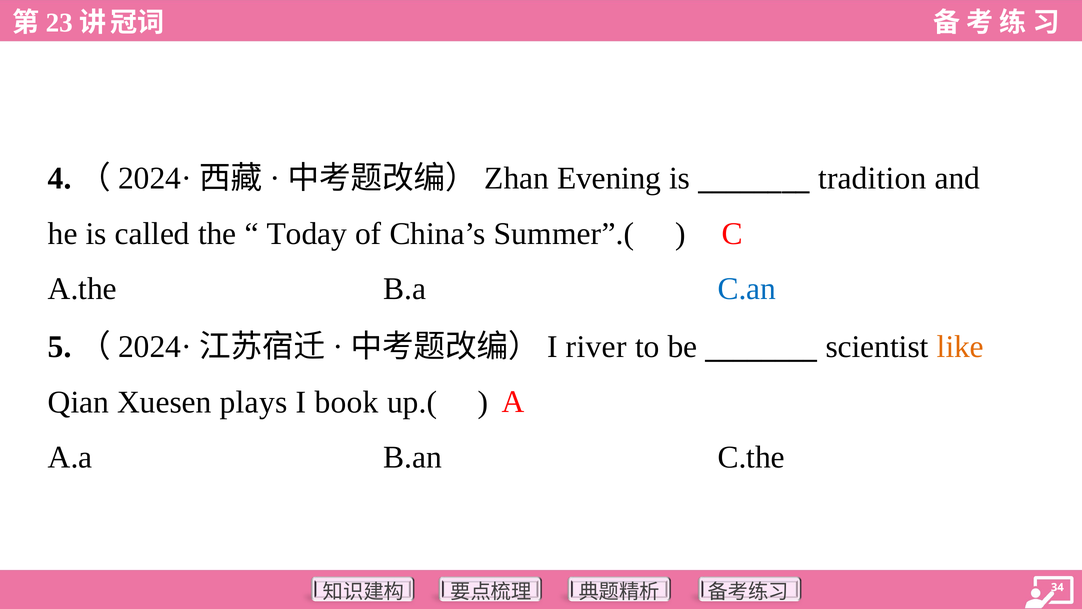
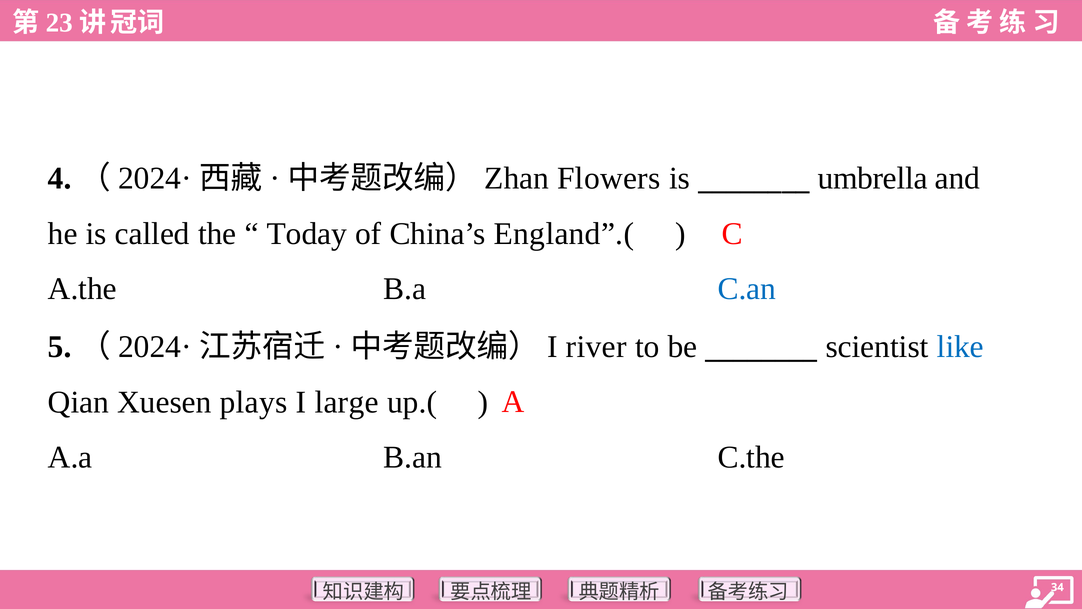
Evening: Evening -> Flowers (609, 178)
tradition: tradition -> umbrella (873, 178)
Summer”.(: Summer”.( -> England”.( (564, 234)
like colour: orange -> blue (960, 347)
book: book -> large (347, 402)
